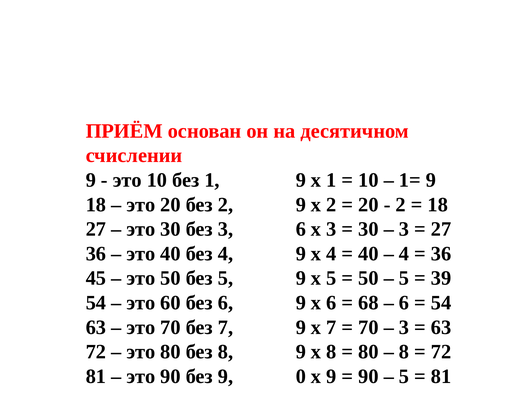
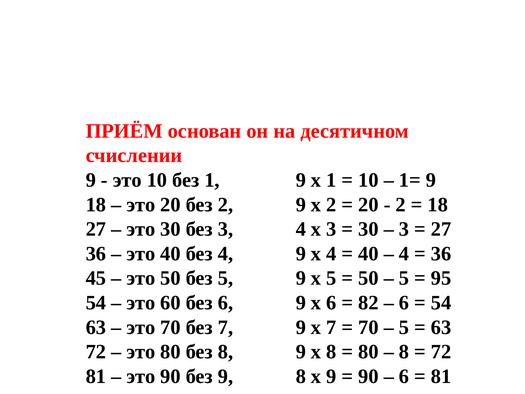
3 6: 6 -> 4 (301, 229)
39: 39 -> 95 (441, 278)
68: 68 -> 82 (368, 303)
3: 3 -> 5 (404, 327)
9 0: 0 -> 8 (301, 376)
5: 5 -> 6 (404, 376)
